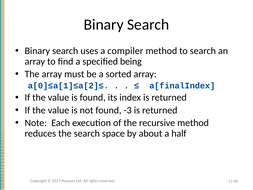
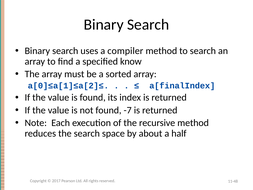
being: being -> know (131, 61)
-3: -3 -> -7 (128, 110)
